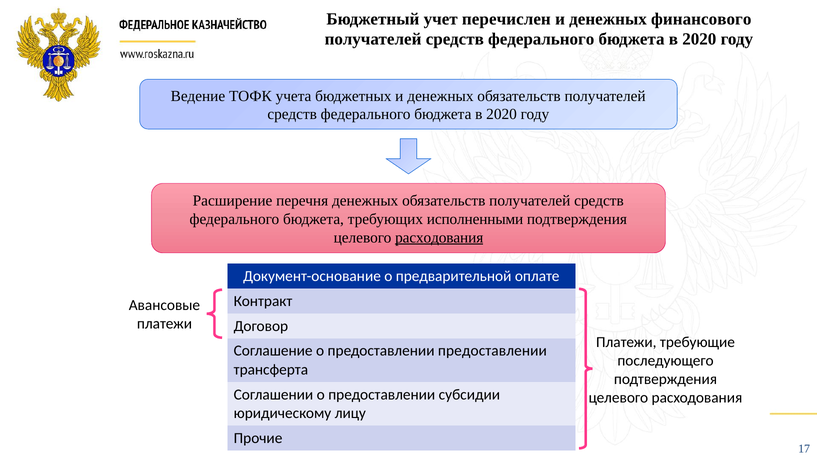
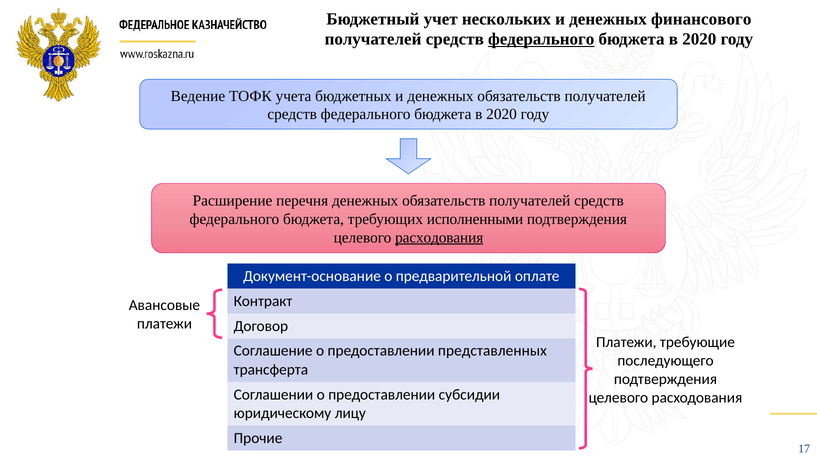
перечислен: перечислен -> нескольких (506, 19)
федерального underline: none -> present (541, 39)
предоставлении предоставлении: предоставлении -> представленных (492, 351)
